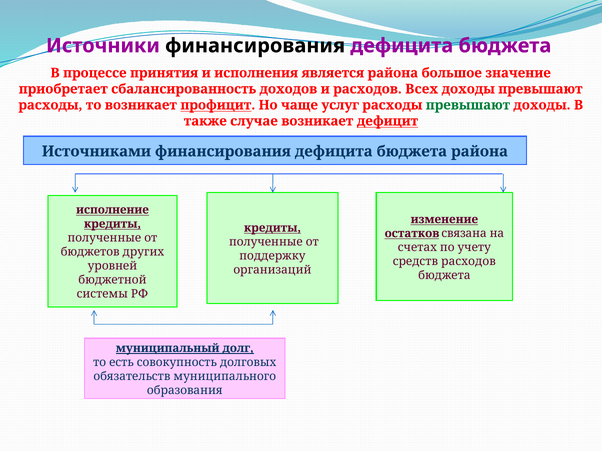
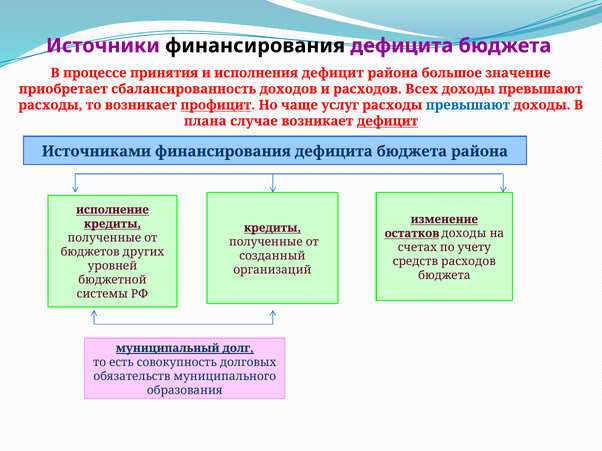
исполнения является: является -> дефицит (333, 73)
превышают colour: green -> blue (468, 105)
также: также -> плана (205, 121)
остатков связана: связана -> доходы (464, 234)
поддержку: поддержку -> созданный (272, 256)
